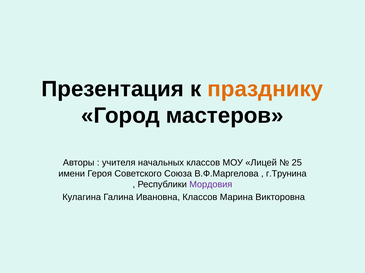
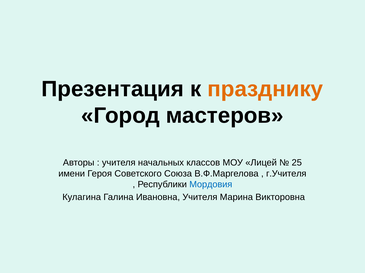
г.Трунина: г.Трунина -> г.Учителя (286, 174)
Мордовия colour: purple -> blue (211, 185)
Ивановна Классов: Классов -> Учителя (200, 198)
